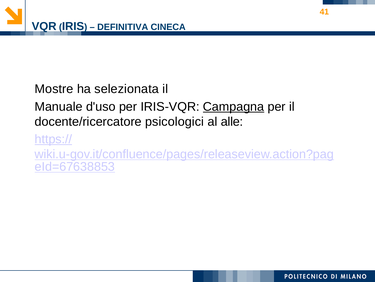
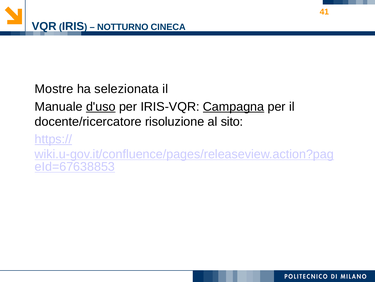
DEFINITIVA: DEFINITIVA -> NOTTURNO (123, 27)
d'uso underline: none -> present (101, 106)
psicologici: psicologici -> risoluzione (175, 121)
alle: alle -> sito (232, 121)
